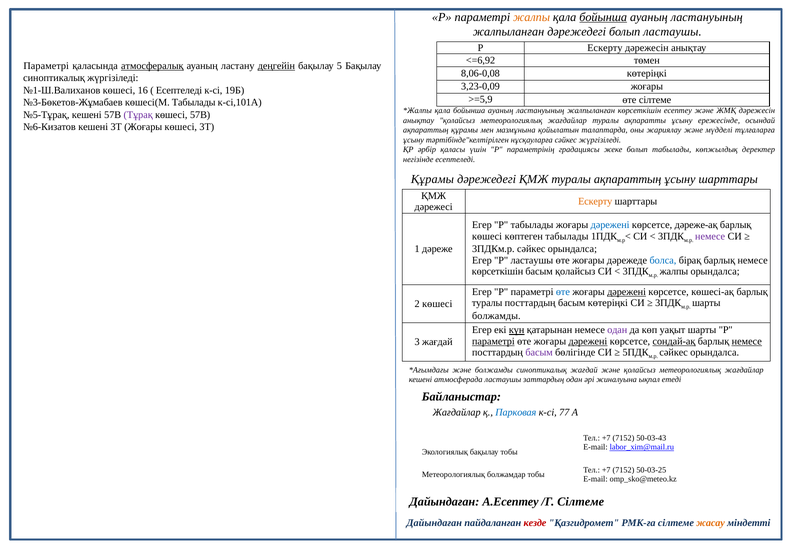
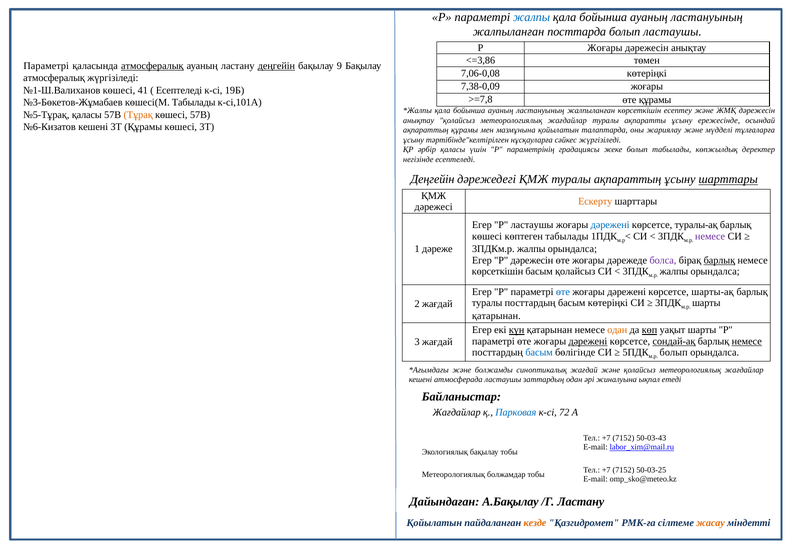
жалпы colour: orange -> blue (532, 17)
бойынша underline: present -> none (603, 17)
жалпыланған дәрежедегі: дәрежедегі -> посттарда (577, 32)
Р Ескерту: Ескерту -> Жоғары (605, 48)
<=6,92: <=6,92 -> <=3,86 (481, 60)
5: 5 -> 9 (339, 66)
8,06-0,08: 8,06-0,08 -> 7,06-0,08 (480, 73)
синоптикалық: синоптикалық -> атмосфералық (54, 78)
3,23-0,09: 3,23-0,09 -> 7,38-0,09 (480, 86)
16: 16 -> 41 (143, 90)
>=5,9: >=5,9 -> >=7,8 (480, 99)
өте сілтеме: сілтеме -> құрамы (655, 100)
№5-Тұрақ кешені: кешені -> қаласы (87, 115)
Тұрақ colour: purple -> orange (138, 115)
3Т Жоғары: Жоғары -> Құрамы (143, 127)
Құрамы: Құрамы -> Деңгейін (433, 179)
шарттары underline: none -> present (728, 179)
Р табылады: табылады -> ластаушы (532, 225)
дәреже-ақ: дәреже-ақ -> туралы-ақ (696, 225)
3ПДКм.р сәйкес: сәйкес -> жалпы (531, 249)
P ластаушы: ластаушы -> дәрежесін (532, 260)
болса colour: blue -> purple (663, 260)
барлық underline: none -> present (719, 260)
дәрежені underline: present -> none (627, 291)
көшесі-ақ: көшесі-ақ -> шарты-ақ (713, 291)
2 көшесі: көшесі -> жағдай (437, 303)
болжамды: болжамды -> қатарынан (496, 315)
одан colour: purple -> orange (617, 330)
көп underline: none -> present (649, 330)
параметрі underline: present -> none (493, 341)
басым colour: purple -> blue (539, 352)
сәйкес: сәйкес -> болып (674, 352)
77: 77 -> 72 (564, 412)
А.Есептеу: А.Есептеу -> А.Бақылау (510, 501)
/Г Сілтеме: Сілтеме -> Ластану (581, 501)
Дайындаған: Дайындаған -> Қойылатын (434, 522)
кезде colour: red -> orange (535, 522)
